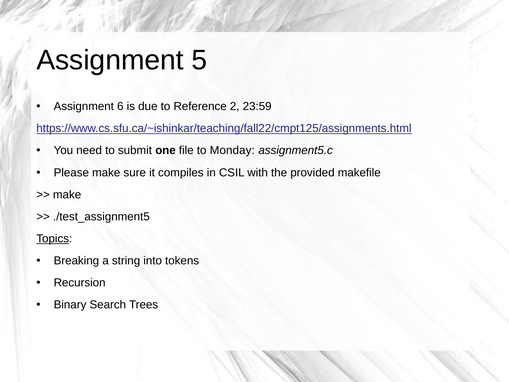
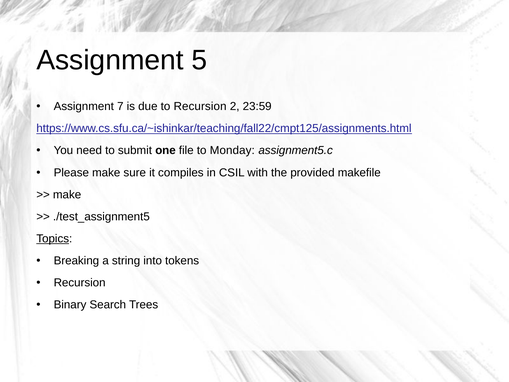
6: 6 -> 7 (120, 106)
to Reference: Reference -> Recursion (200, 106)
